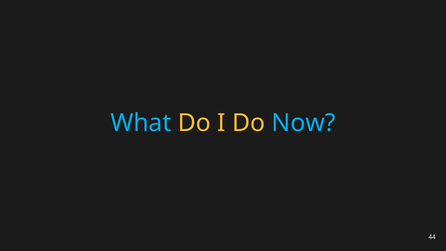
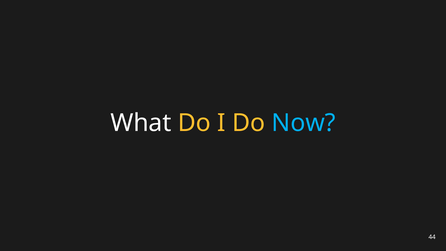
What colour: light blue -> white (141, 123)
